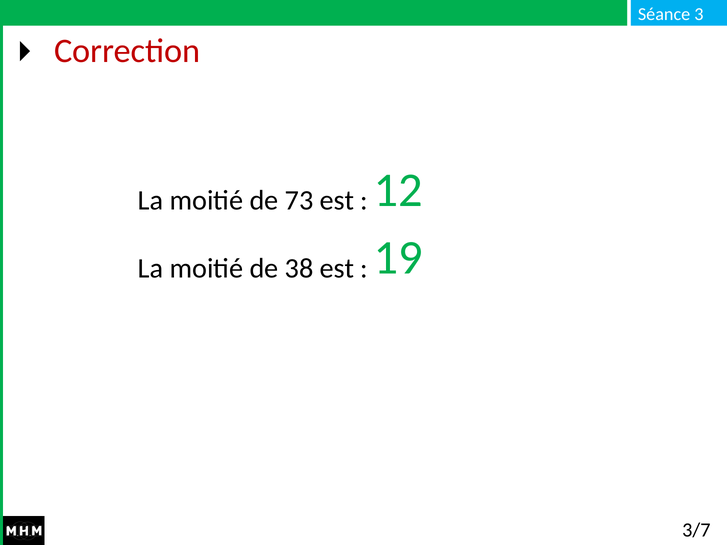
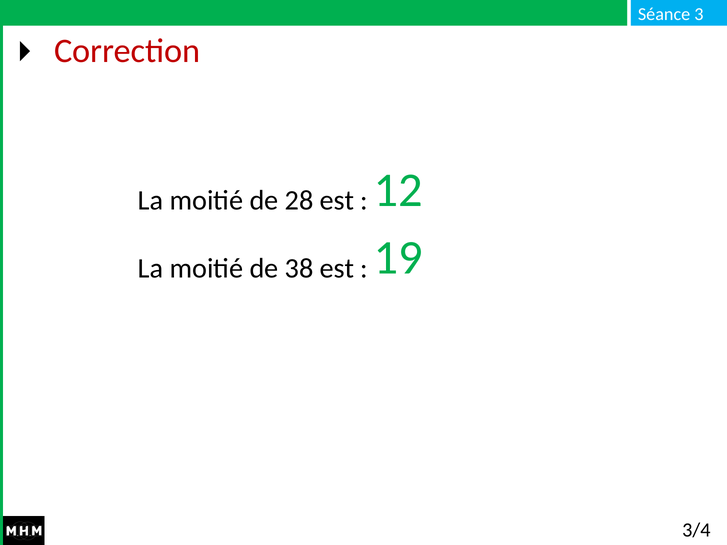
73: 73 -> 28 (299, 201)
3/7: 3/7 -> 3/4 (696, 530)
